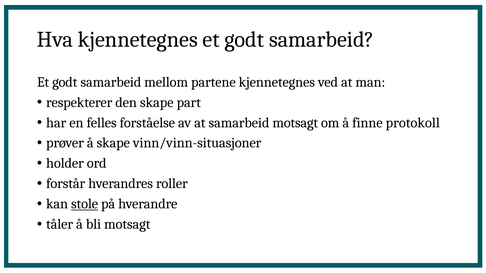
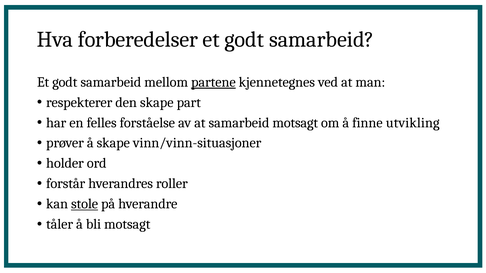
Hva kjennetegnes: kjennetegnes -> forberedelser (138, 40)
partene underline: none -> present (213, 82)
protokoll: protokoll -> utvikling (413, 123)
